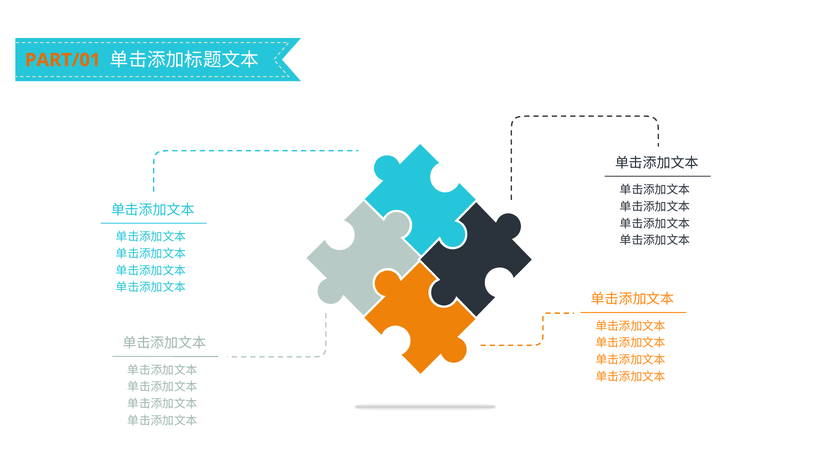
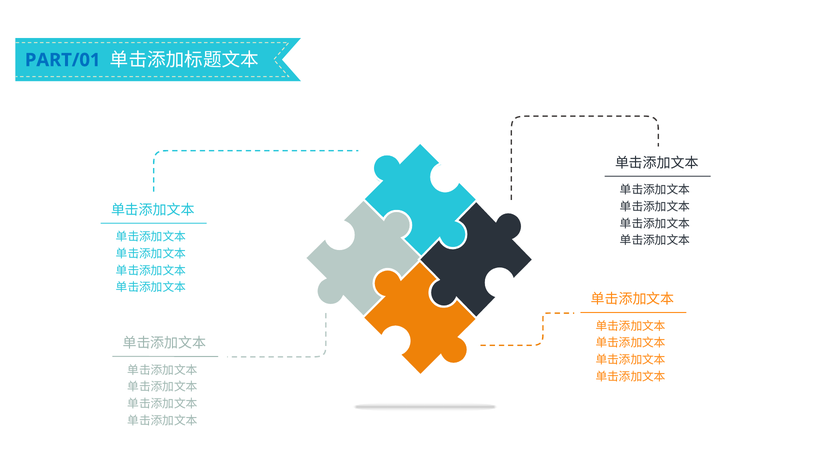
PART/01 colour: orange -> blue (63, 60)
